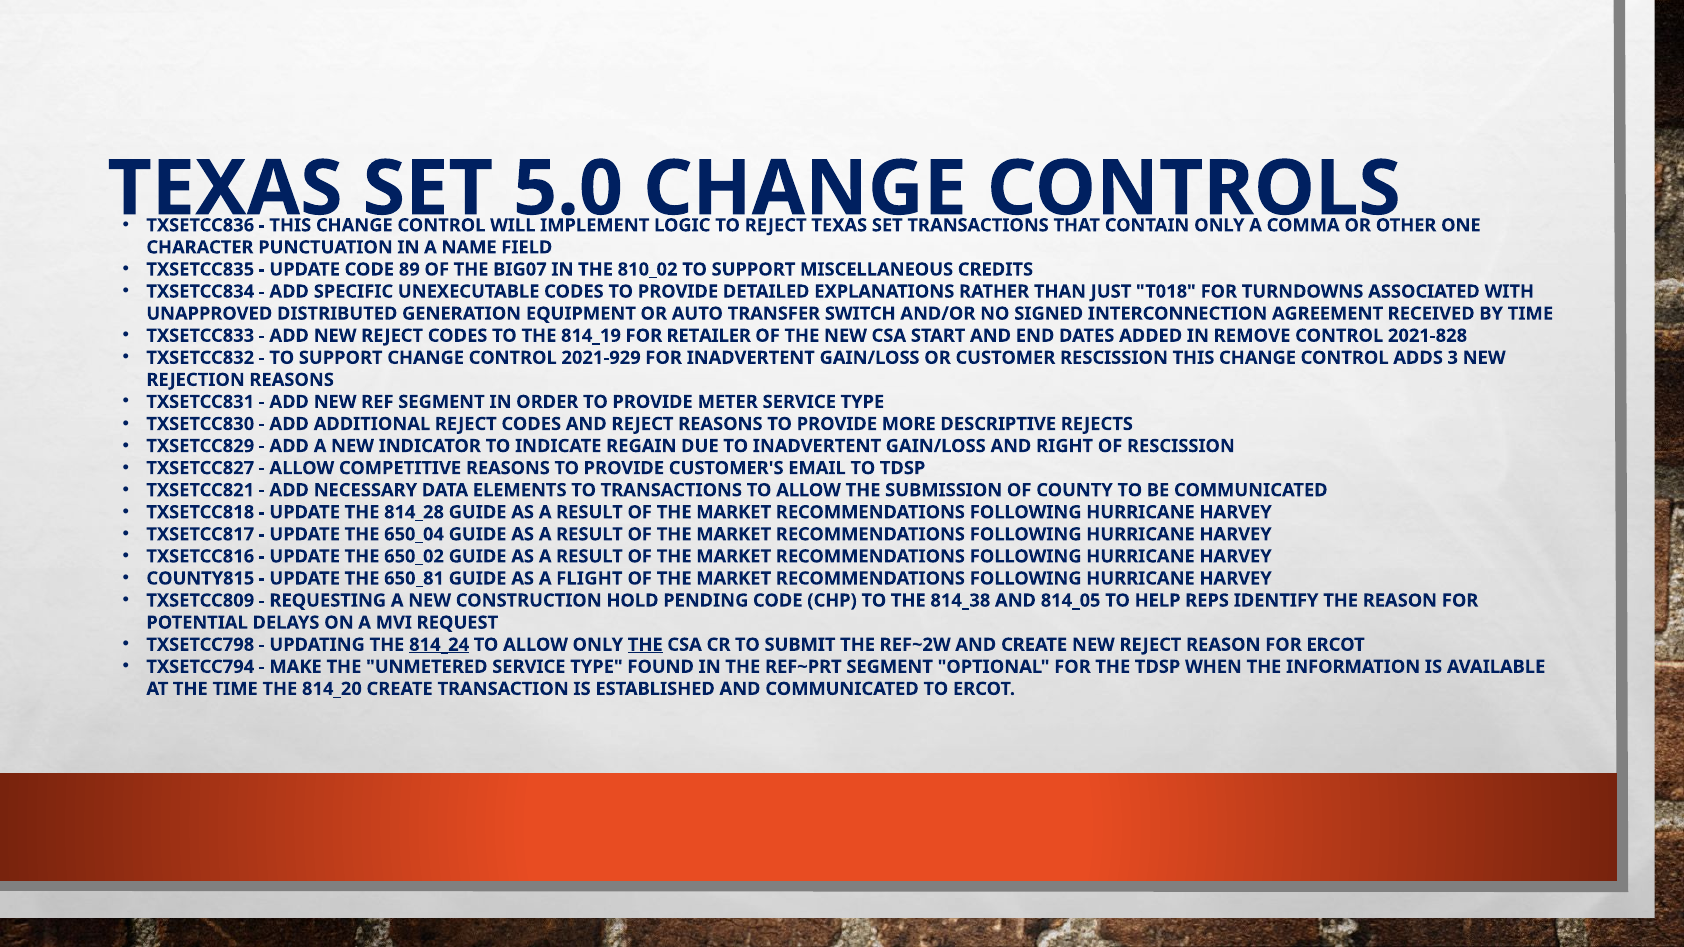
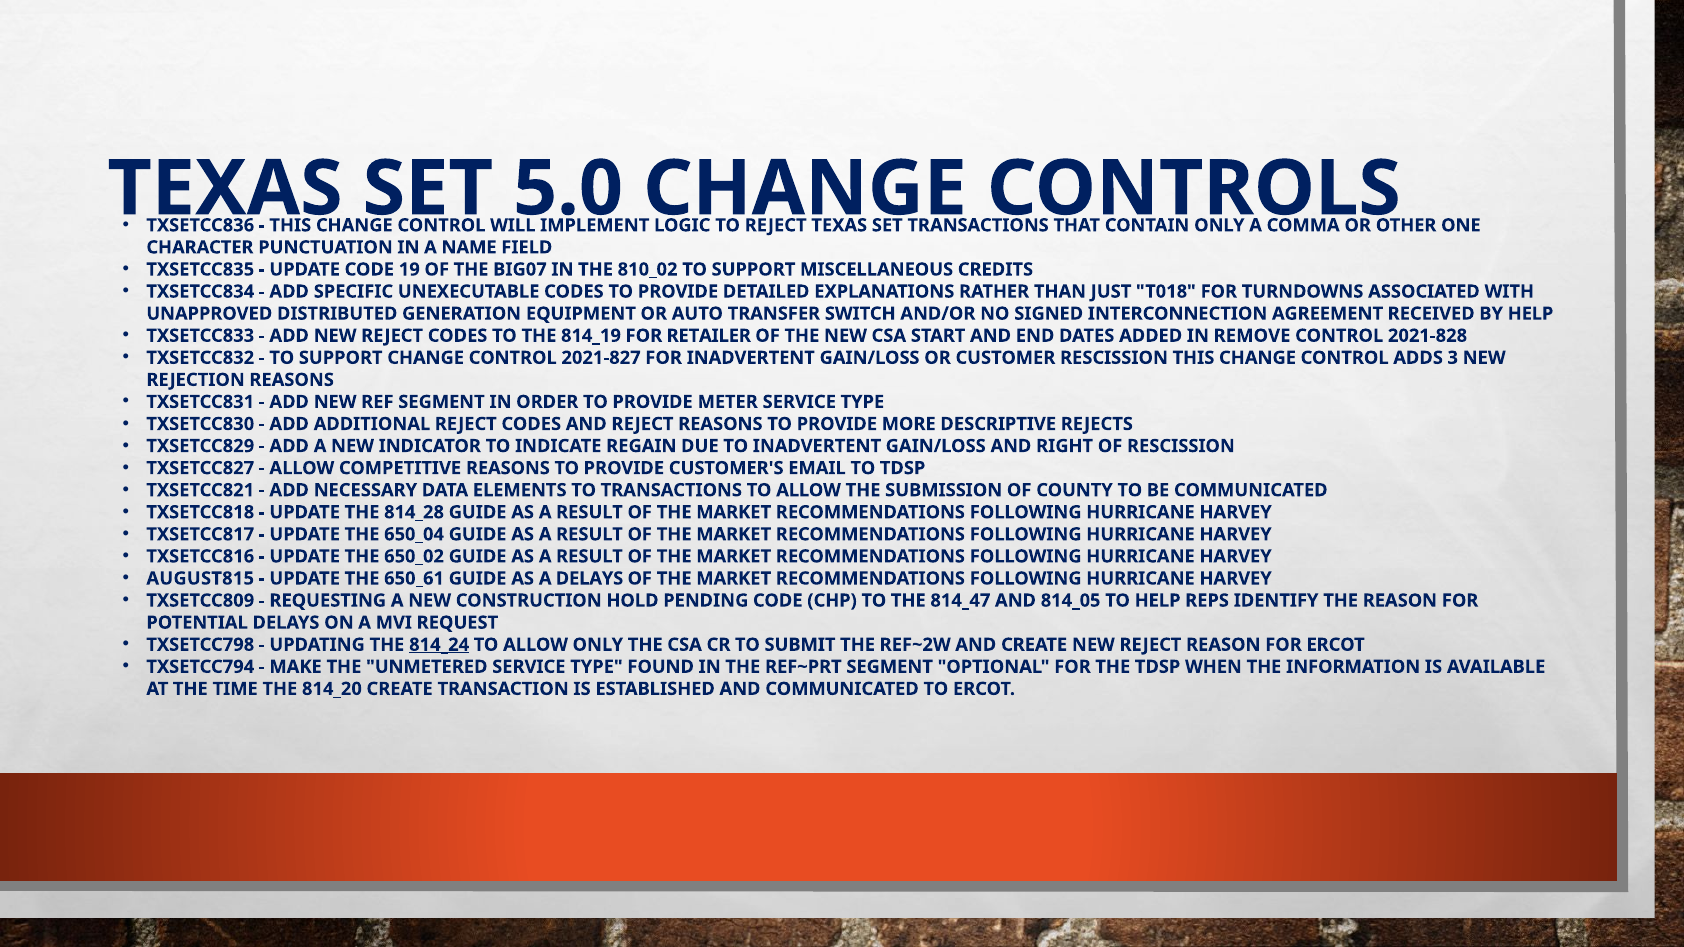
89: 89 -> 19 (409, 270)
BY TIME: TIME -> HELP (1531, 314)
2021-929: 2021-929 -> 2021-827 (601, 358)
COUNTY815: COUNTY815 -> AUGUST815 (200, 579)
650_81: 650_81 -> 650_61 (414, 579)
A FLIGHT: FLIGHT -> DELAYS (590, 579)
814_38: 814_38 -> 814_47 (960, 601)
THE underline: present -> none (645, 645)
